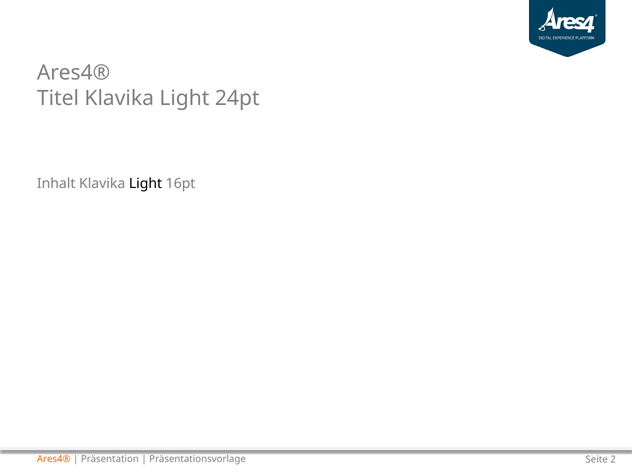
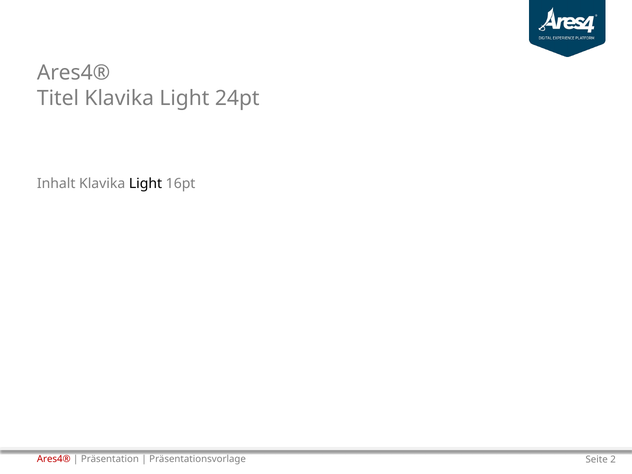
Ares4® colour: orange -> red (54, 459)
